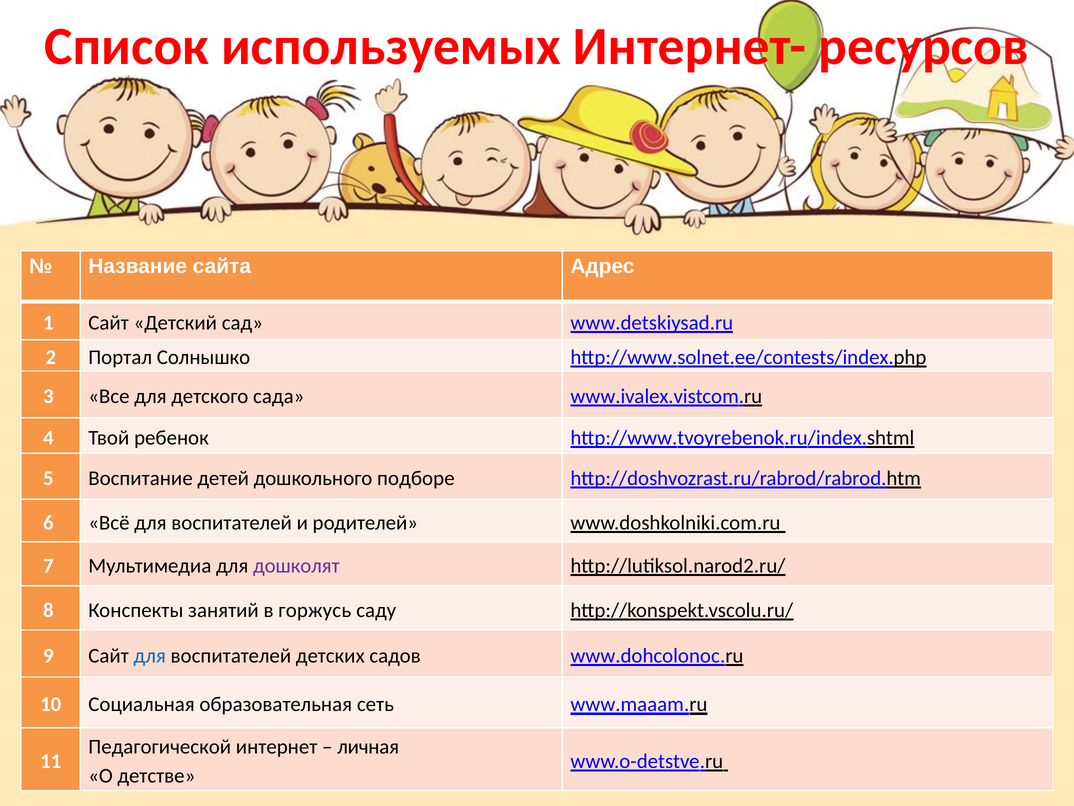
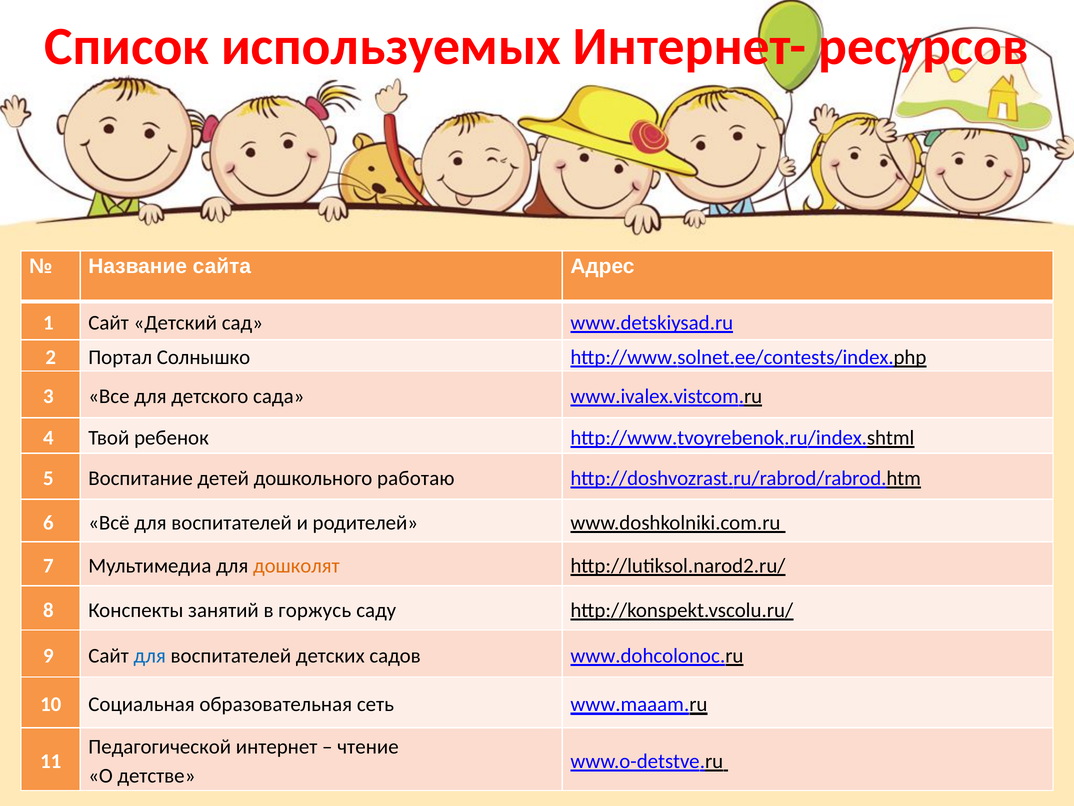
подборе: подборе -> работаю (416, 478)
дошколят colour: purple -> orange (296, 566)
личная: личная -> чтение (368, 746)
